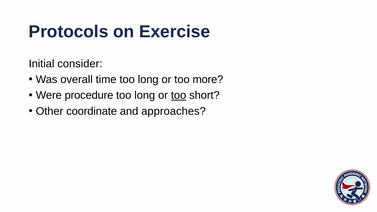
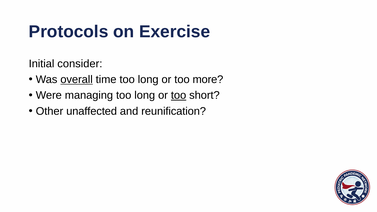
overall underline: none -> present (77, 80)
procedure: procedure -> managing (89, 95)
coordinate: coordinate -> unaffected (92, 111)
approaches: approaches -> reunification (174, 111)
